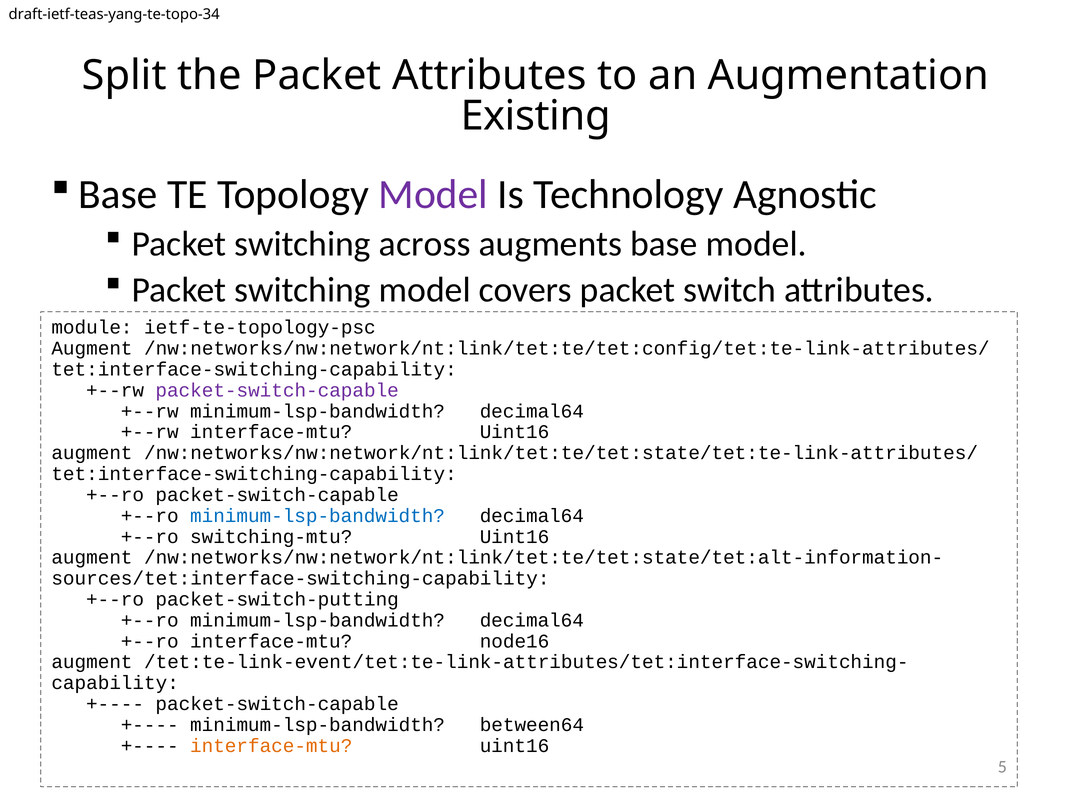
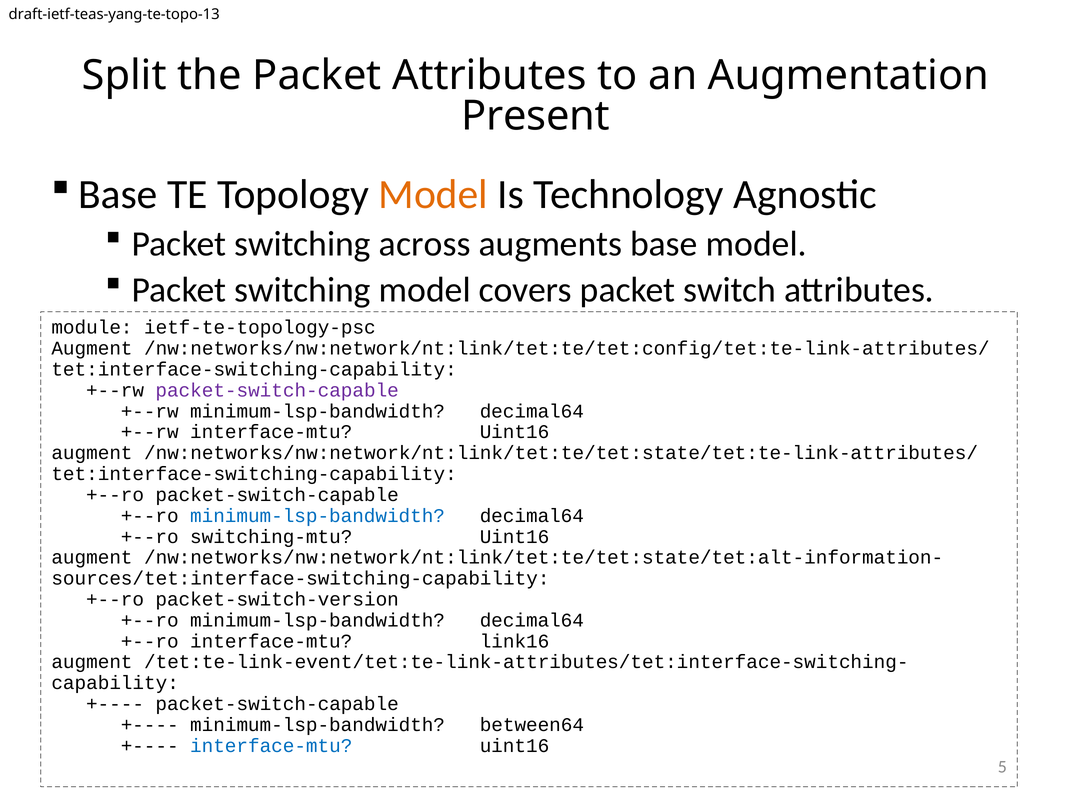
draft-ietf-teas-yang-te-topo-34: draft-ietf-teas-yang-te-topo-34 -> draft-ietf-teas-yang-te-topo-13 (114, 14)
Existing: Existing -> Present (536, 116)
Model colour: purple -> orange (433, 195)
packet-switch-putting: packet-switch-putting -> packet-switch-version (277, 600)
node16: node16 -> link16 (515, 641)
interface-mtu colour: orange -> blue (271, 746)
